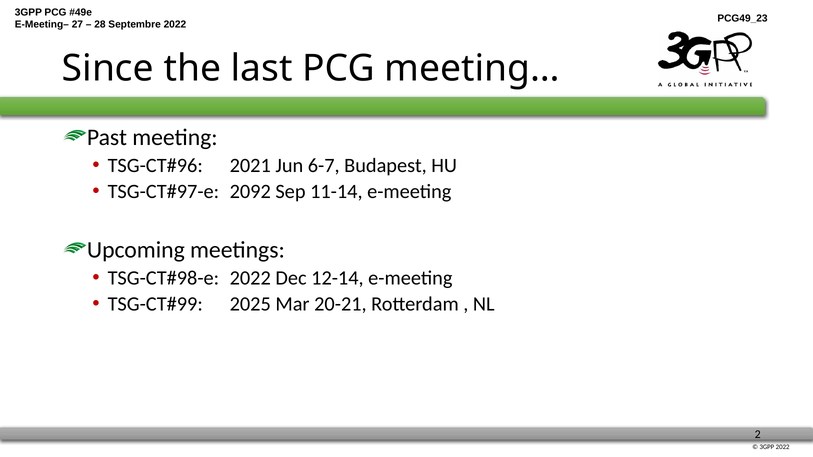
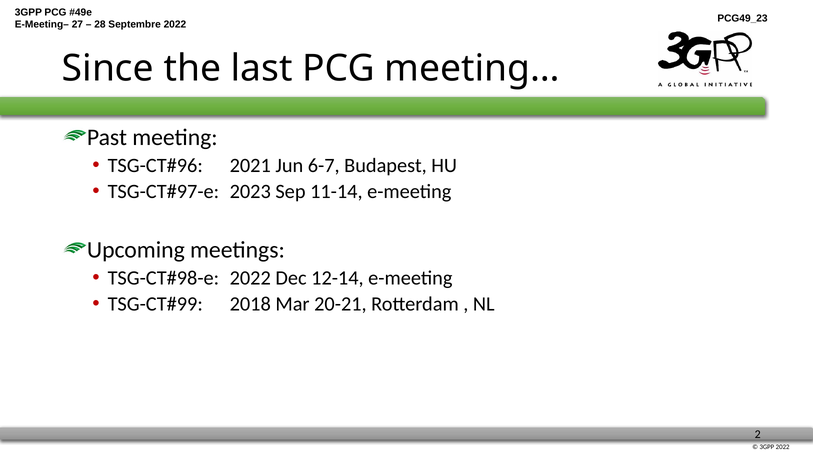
2092: 2092 -> 2023 (250, 192)
2025: 2025 -> 2018 (250, 304)
